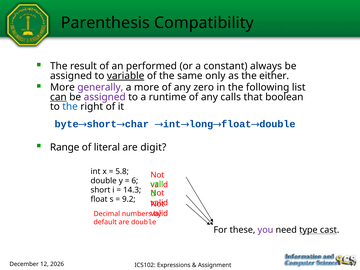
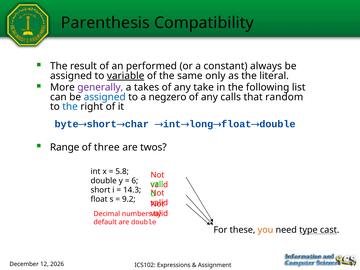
either: either -> literal (274, 76)
a more: more -> takes (147, 87)
zero: zero -> take (204, 87)
can underline: present -> none (58, 97)
assigned colour: purple -> blue (105, 97)
runtime: runtime -> negzero (168, 97)
boolean: boolean -> random (284, 97)
literal: literal -> three (107, 147)
digit: digit -> twos (153, 147)
you colour: purple -> orange (265, 230)
